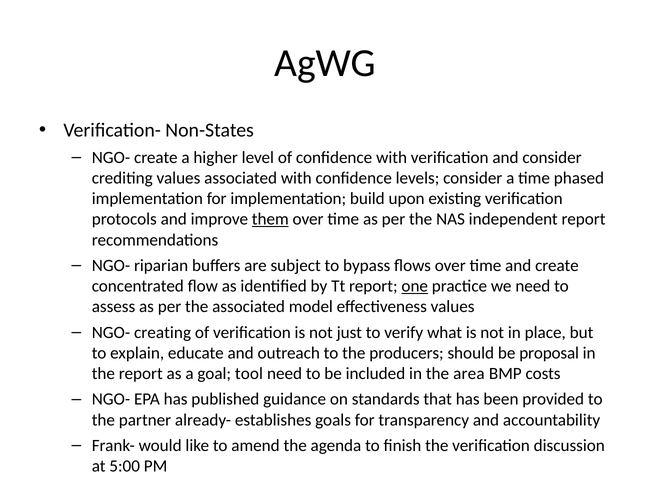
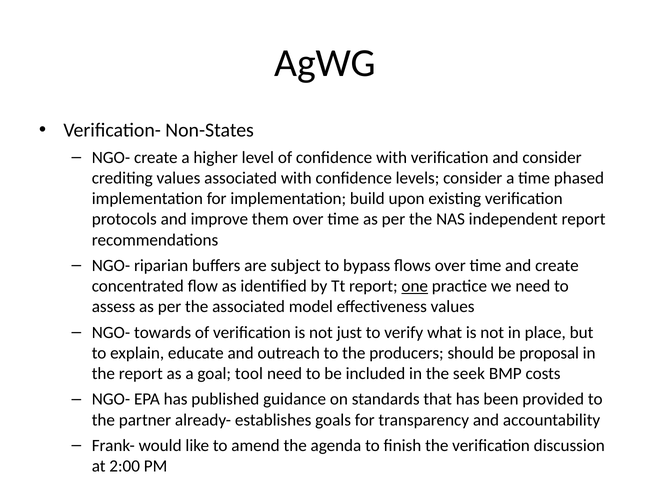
them underline: present -> none (270, 219)
creating: creating -> towards (163, 332)
area: area -> seek (469, 373)
5:00: 5:00 -> 2:00 (125, 466)
